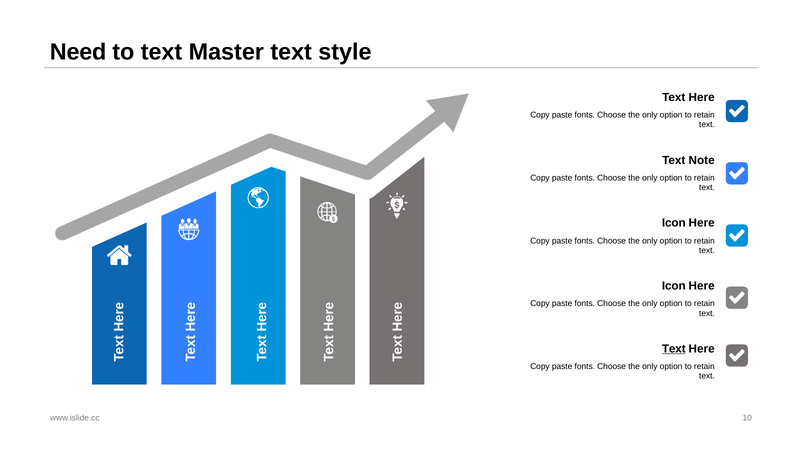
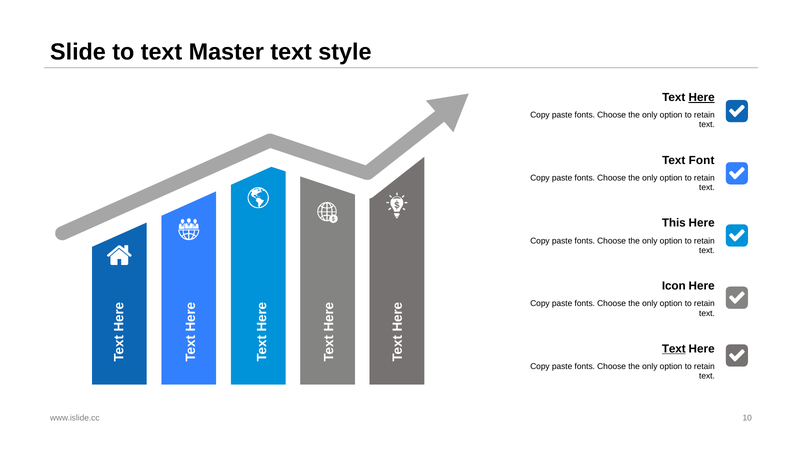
Need: Need -> Slide (78, 52)
Here underline: none -> present (702, 97)
Note: Note -> Font (702, 160)
Icon: Icon -> This (674, 223)
